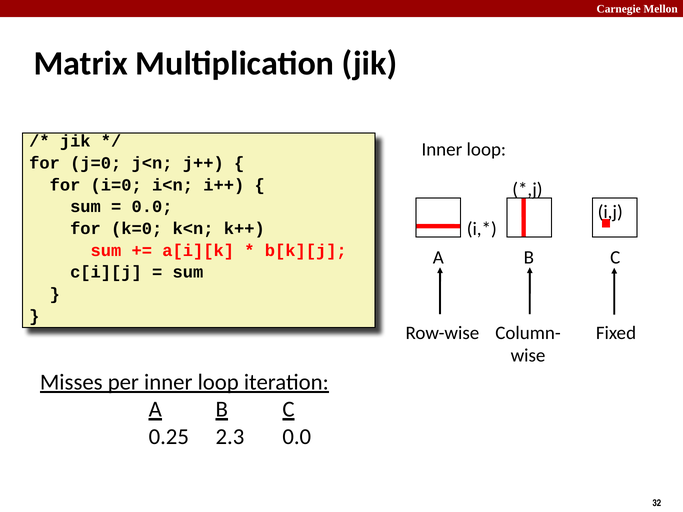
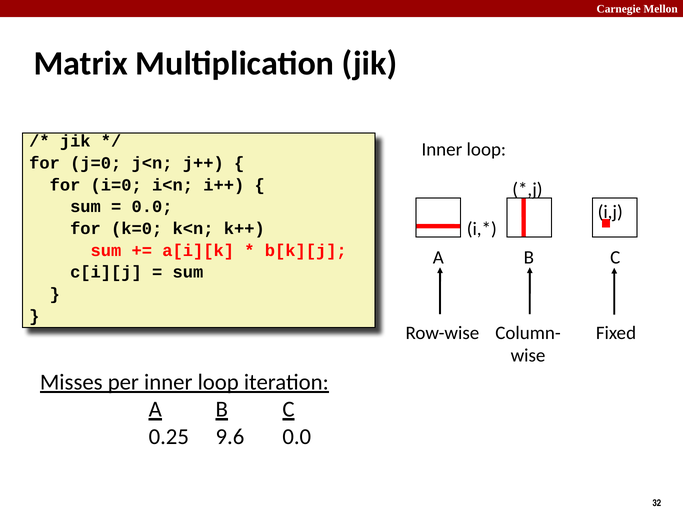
2.3: 2.3 -> 9.6 (230, 437)
